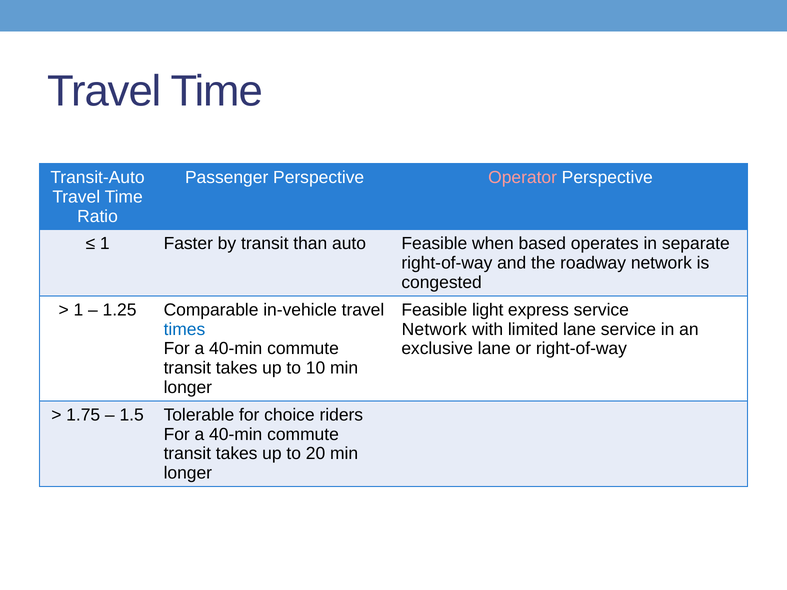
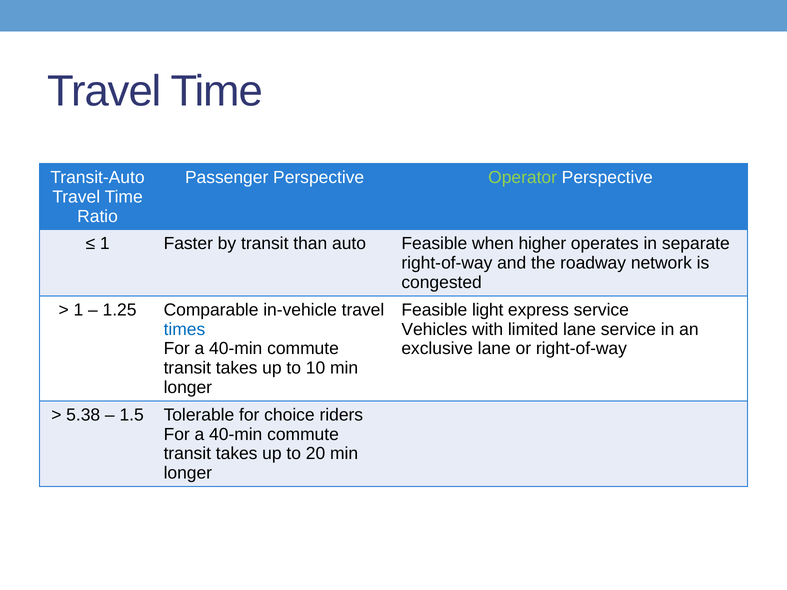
Operator colour: pink -> light green (523, 178)
based: based -> higher (542, 244)
Network: Network -> Vehicles (434, 329)
1.75: 1.75 -> 5.38 (83, 415)
